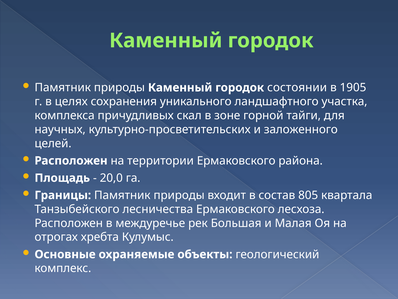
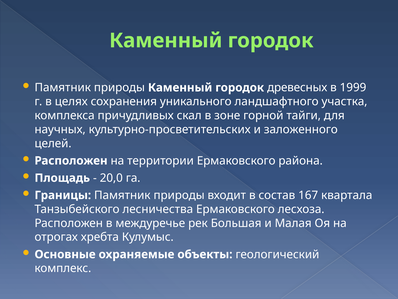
состоянии: состоянии -> древесных (297, 87)
1905: 1905 -> 1999 (353, 87)
805: 805 -> 167 (308, 195)
